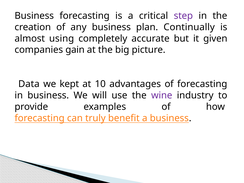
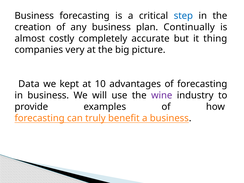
step colour: purple -> blue (183, 16)
using: using -> costly (62, 38)
given: given -> thing (215, 38)
gain: gain -> very (75, 50)
